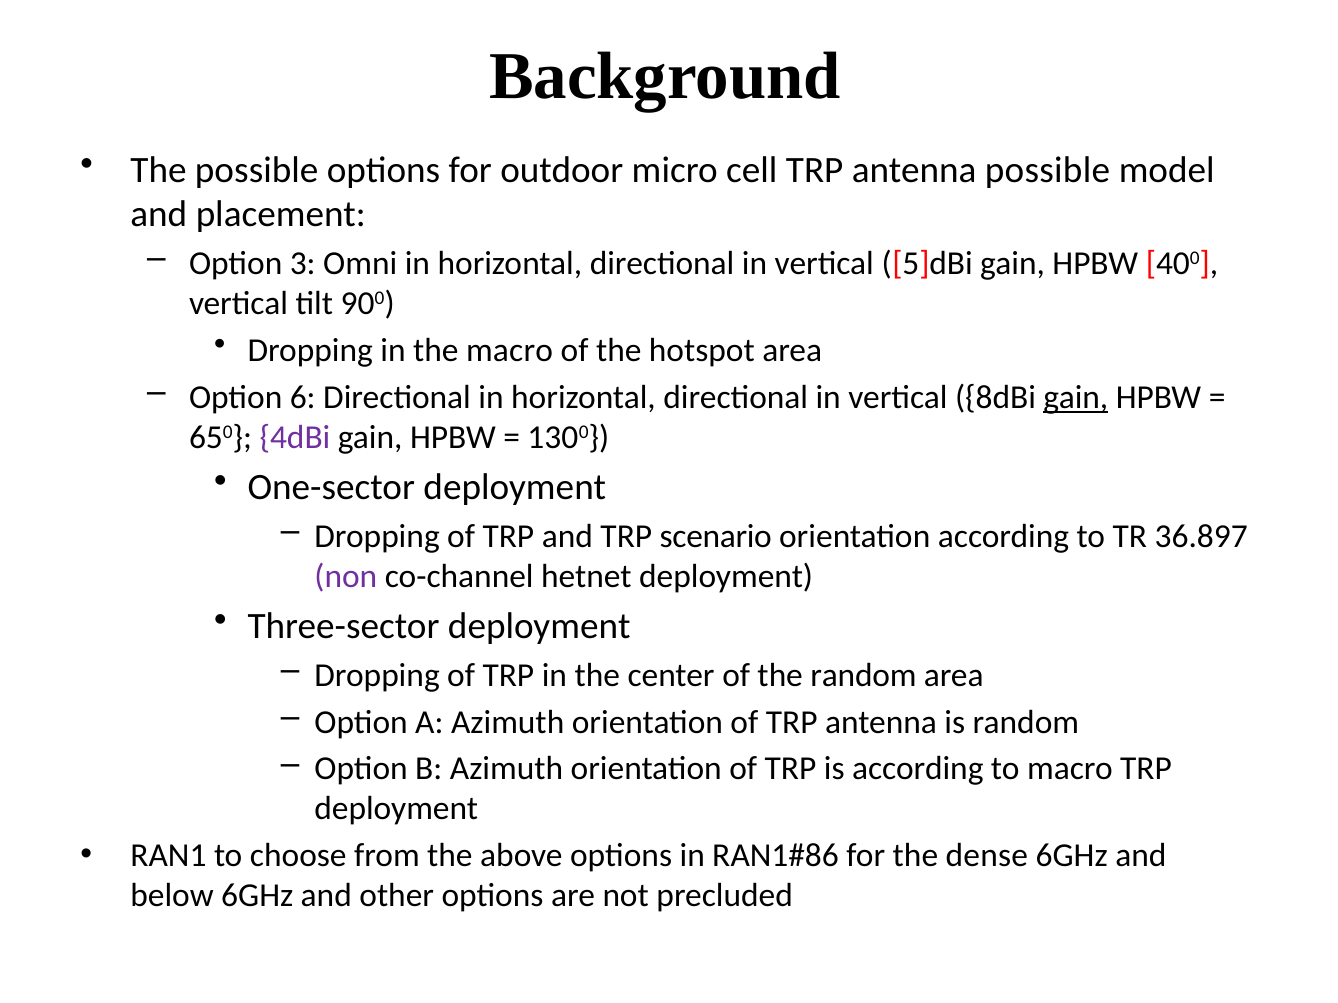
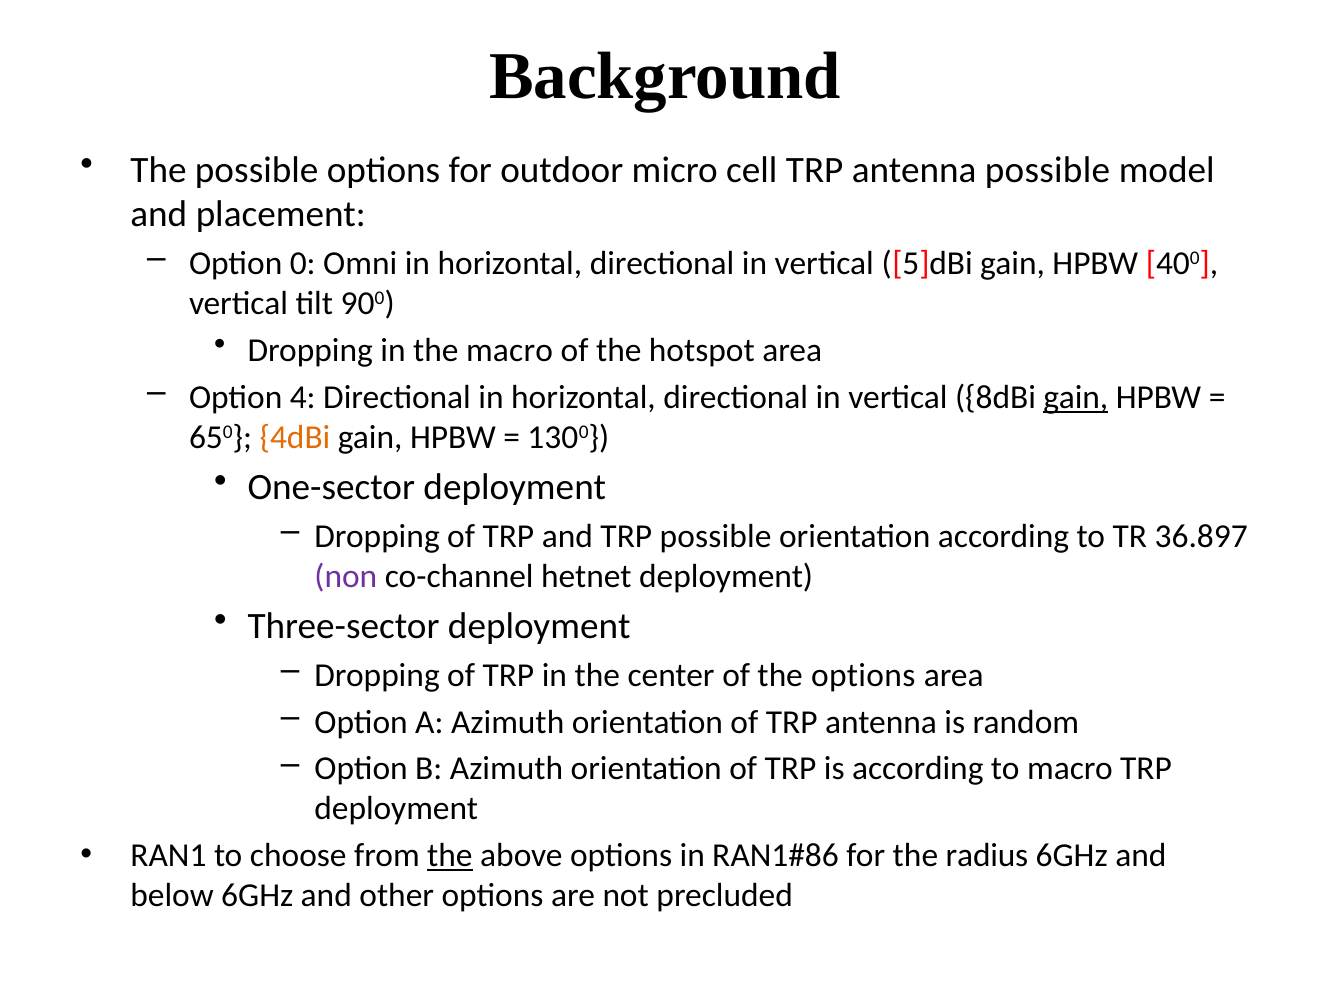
3: 3 -> 0 (303, 264)
6: 6 -> 4 (303, 397)
4dBi colour: purple -> orange (295, 438)
TRP scenario: scenario -> possible (716, 536)
the random: random -> options (863, 676)
the underline: none -> present (450, 856)
dense: dense -> radius (987, 856)
